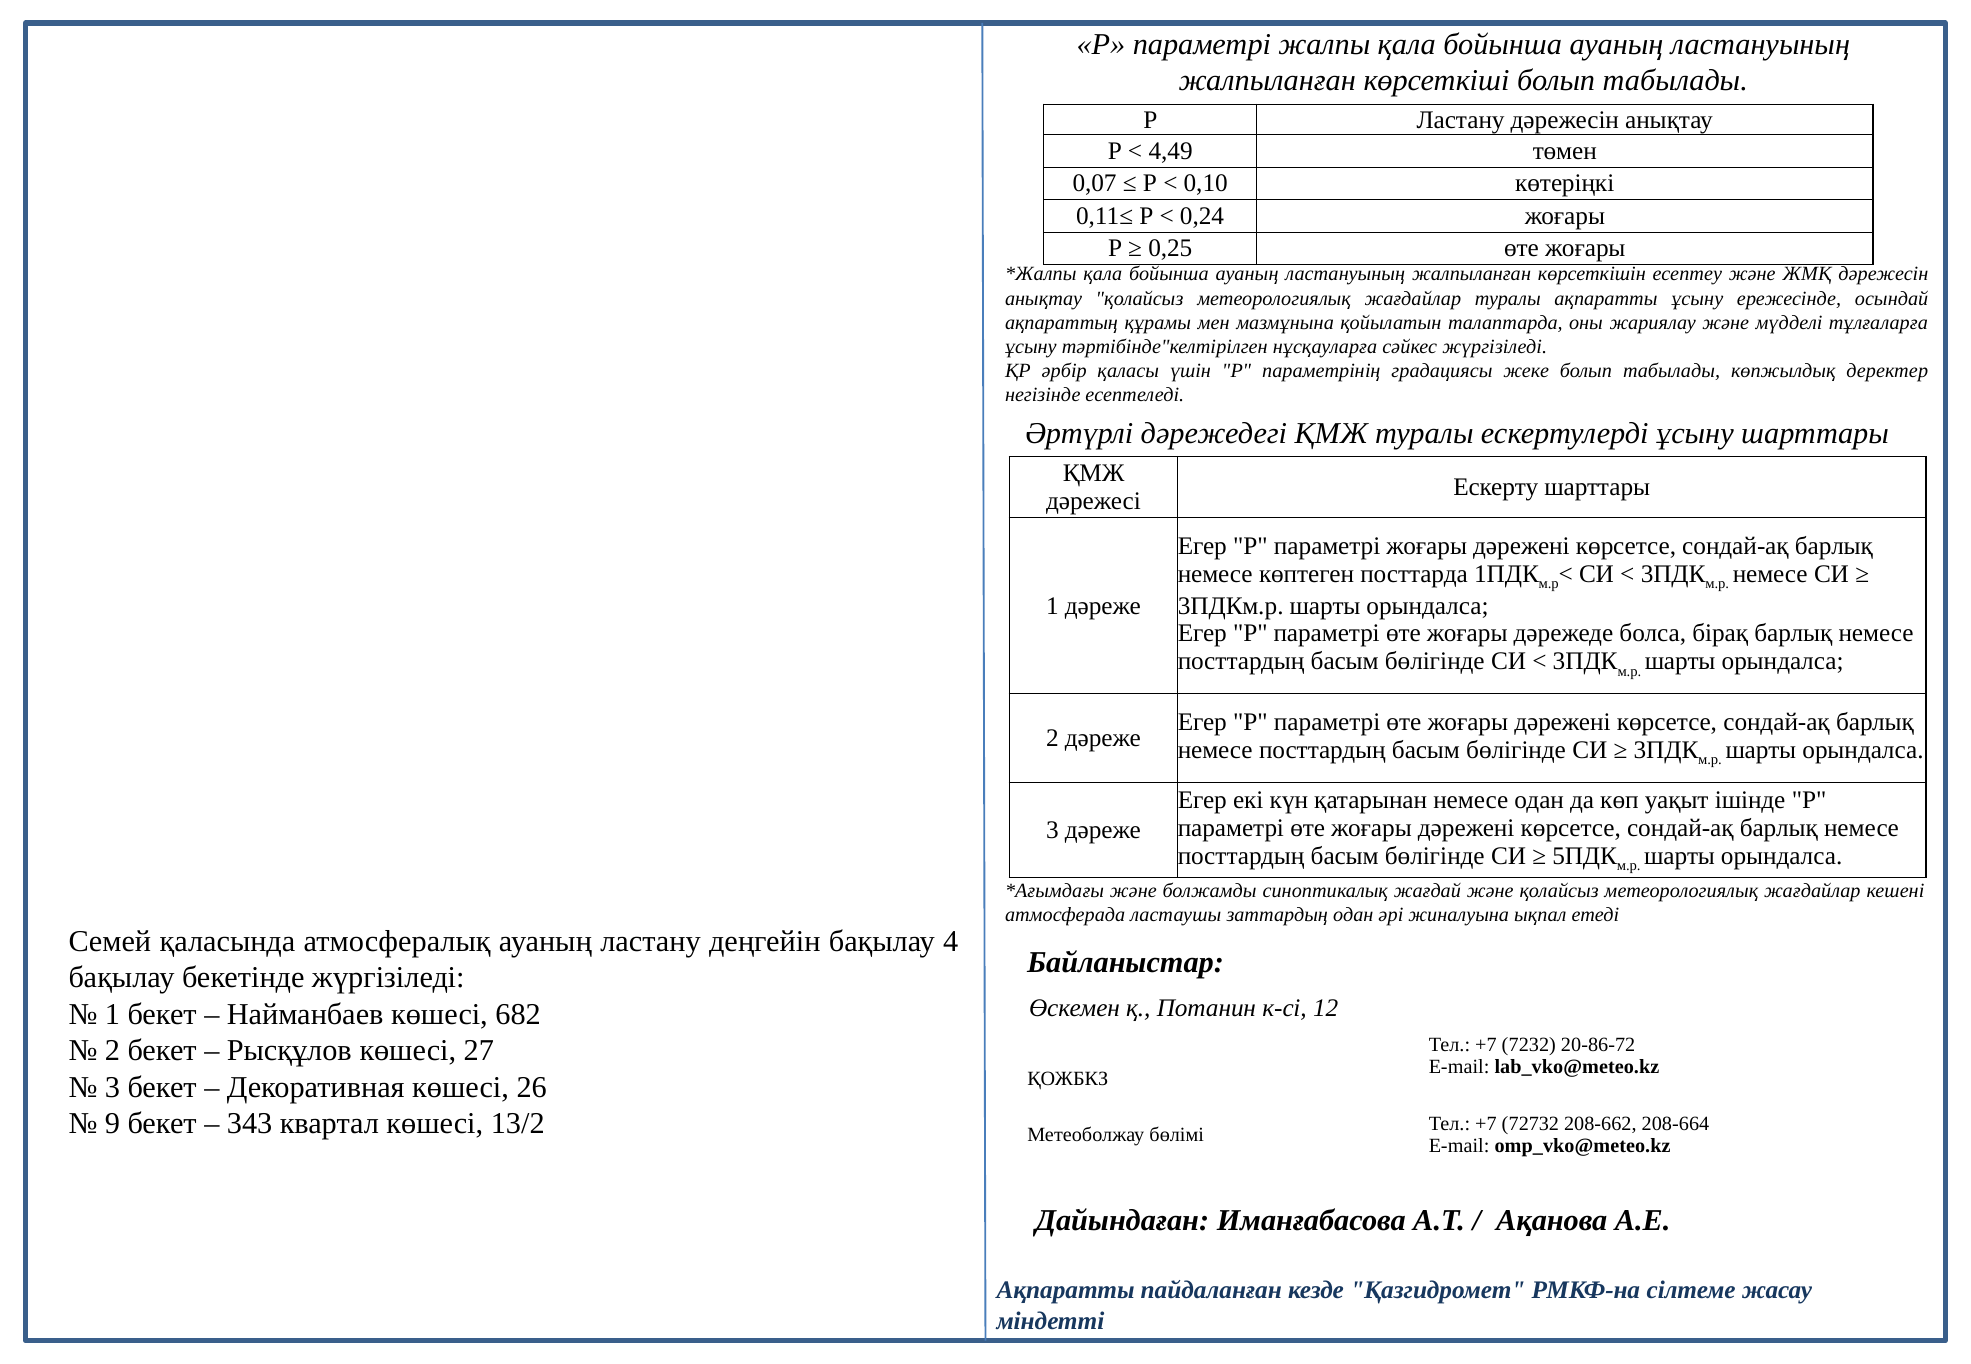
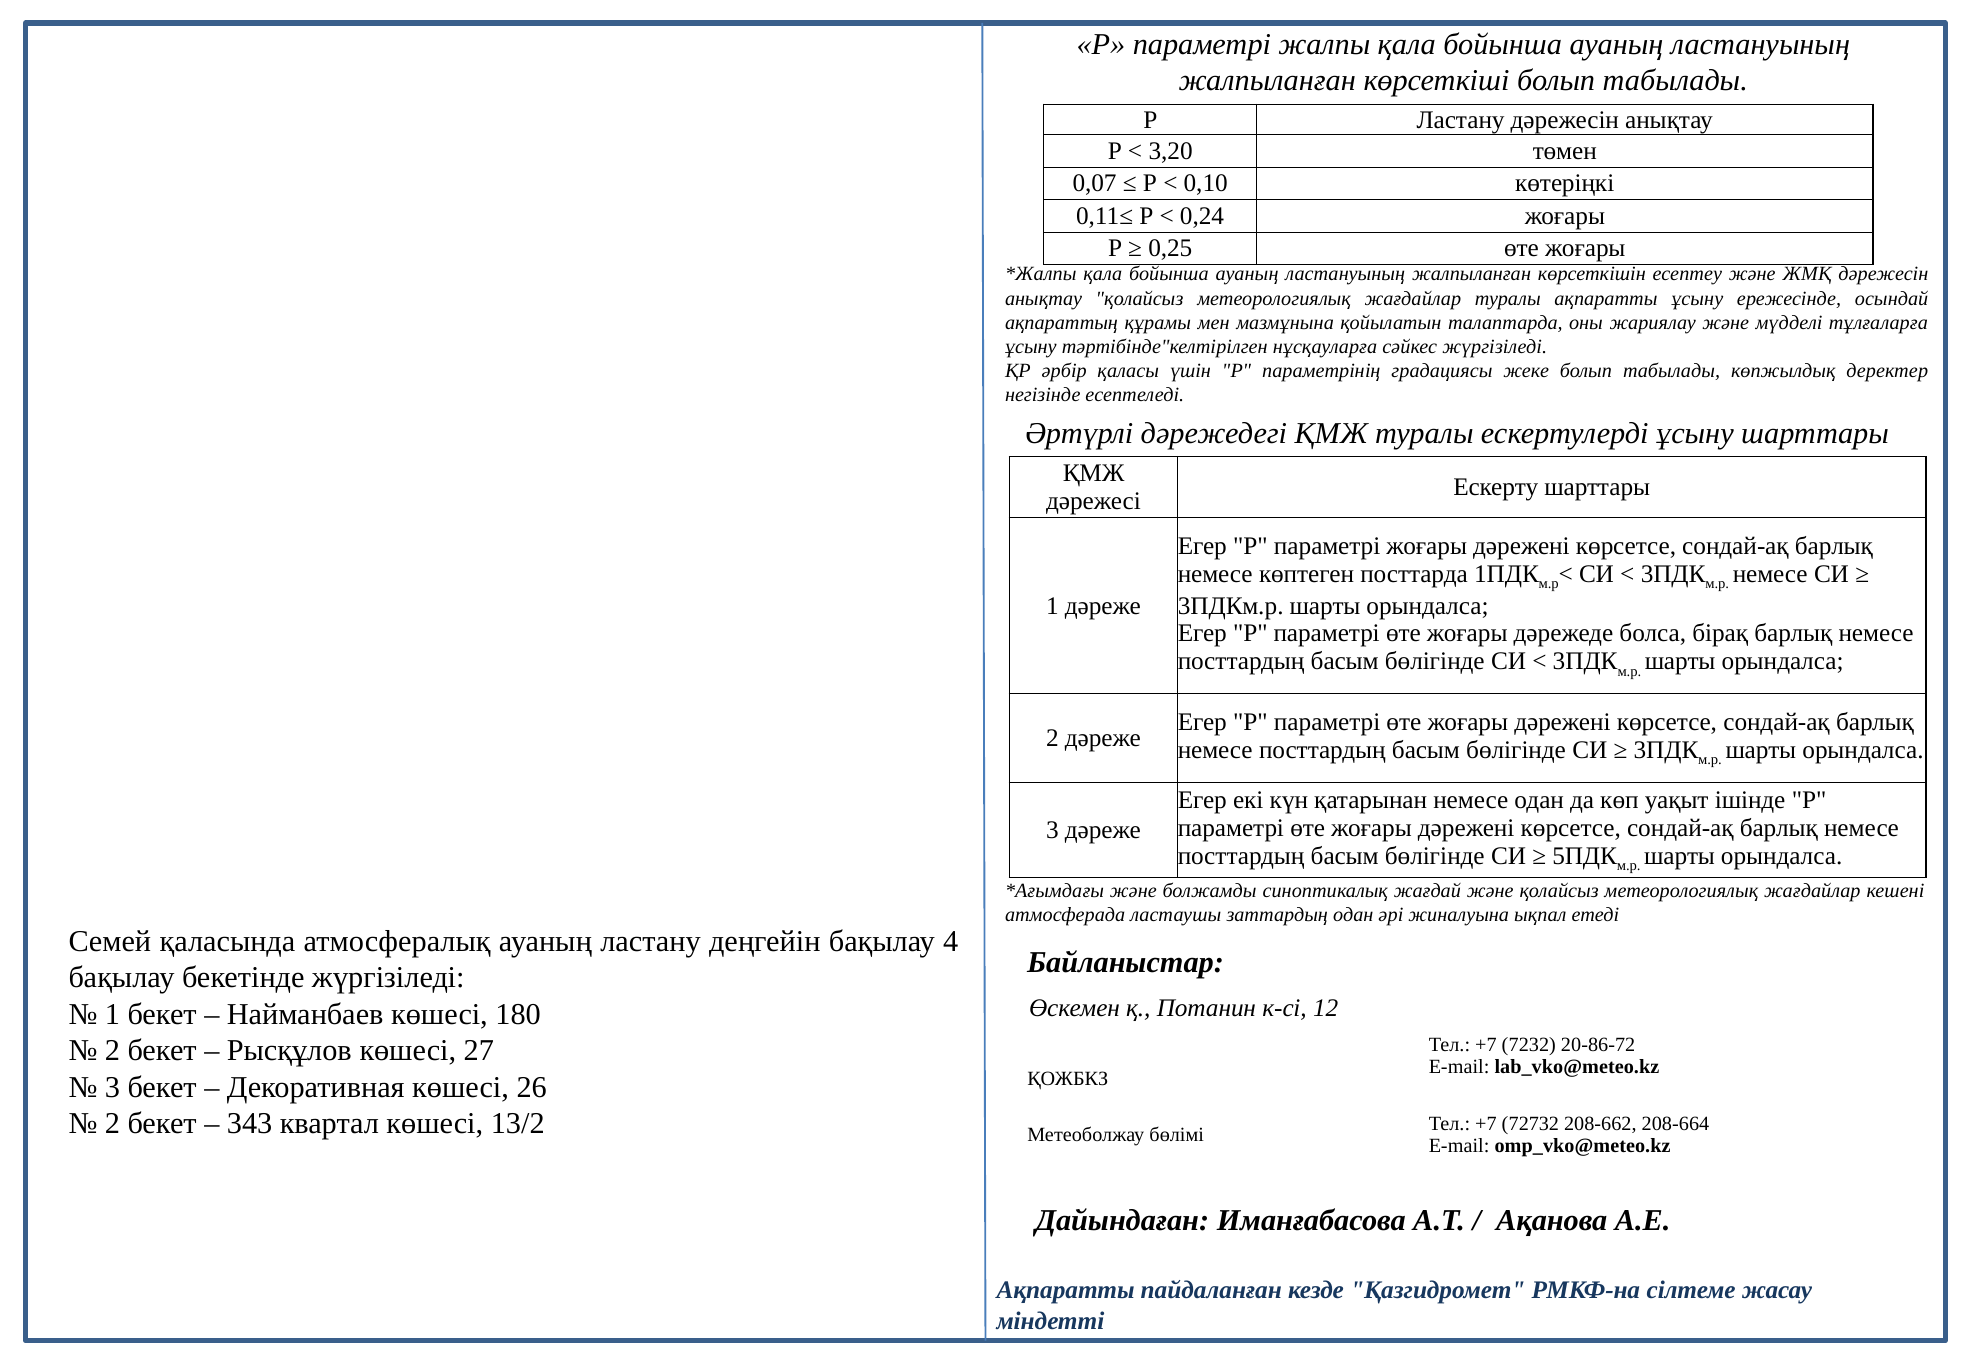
4,49: 4,49 -> 3,20 (1171, 151)
682: 682 -> 180 (518, 1015)
9: 9 -> 2 (113, 1124)
